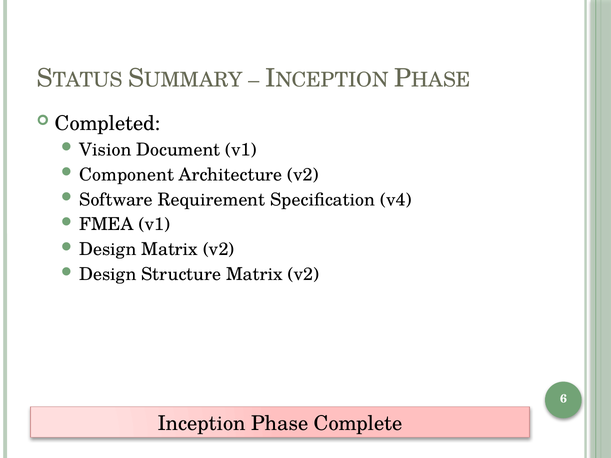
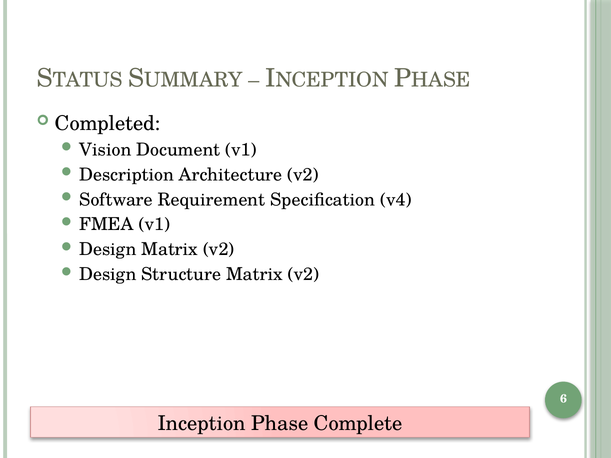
Component: Component -> Description (127, 175)
